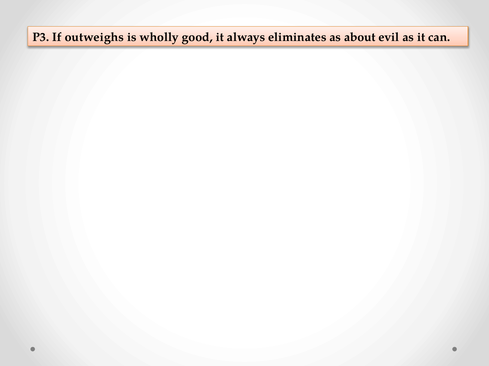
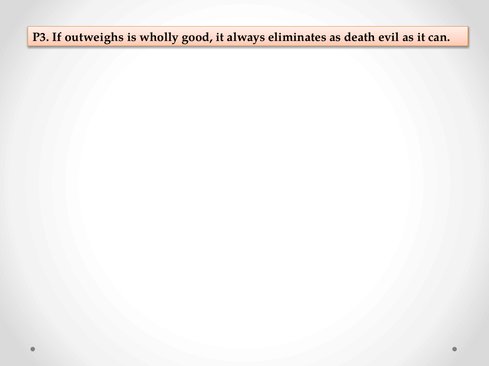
about: about -> death (360, 37)
